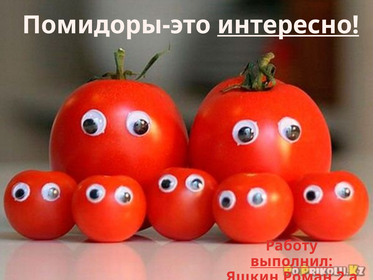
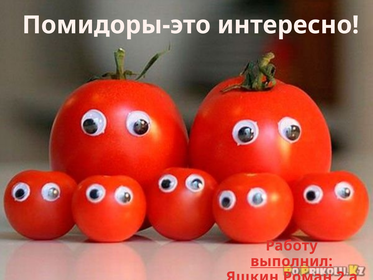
интересно underline: present -> none (288, 25)
